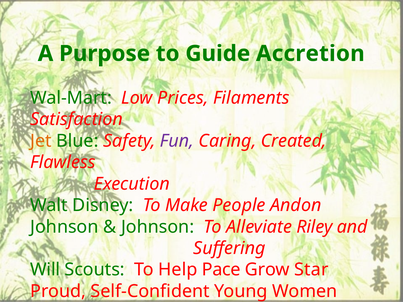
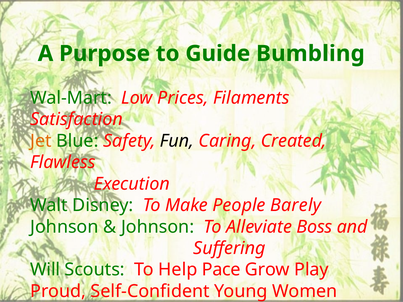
Accretion: Accretion -> Bumbling (310, 54)
Fun colour: purple -> black (177, 141)
Andon: Andon -> Barely (296, 205)
Riley: Riley -> Boss (314, 227)
Star: Star -> Play (312, 270)
